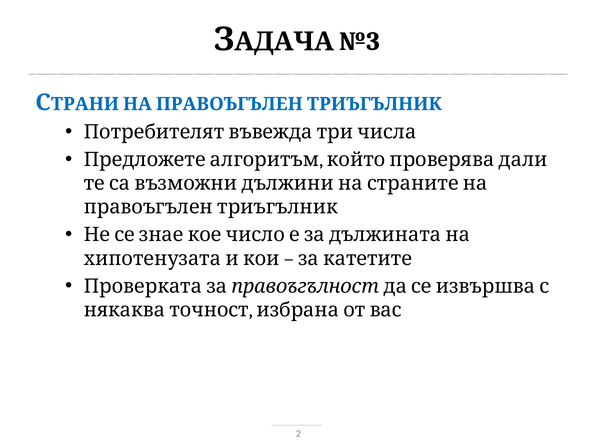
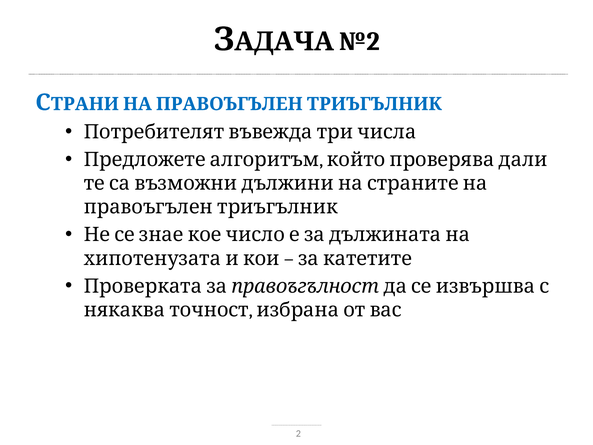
№3: №3 -> №2 (359, 42)
